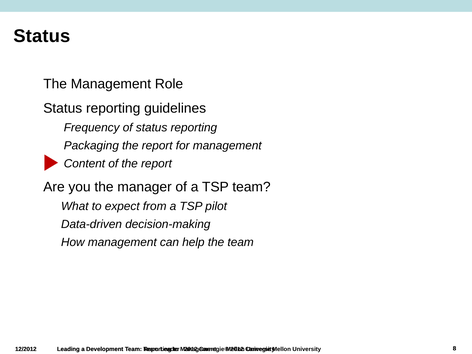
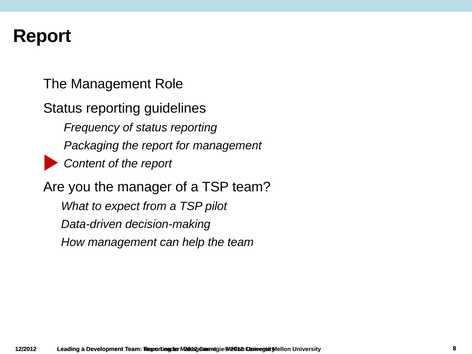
Status: Status -> Report (42, 36)
